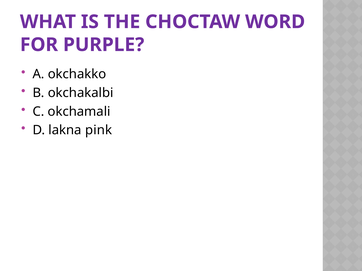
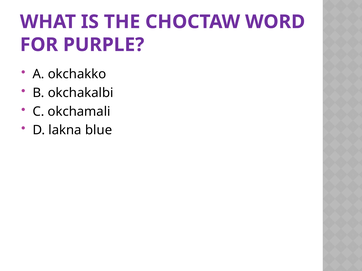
pink: pink -> blue (99, 130)
